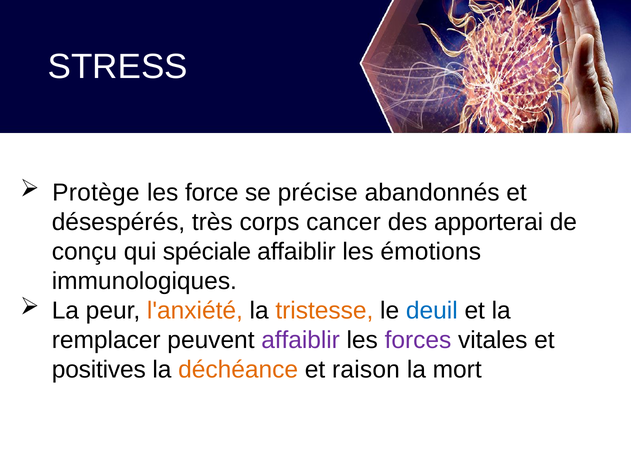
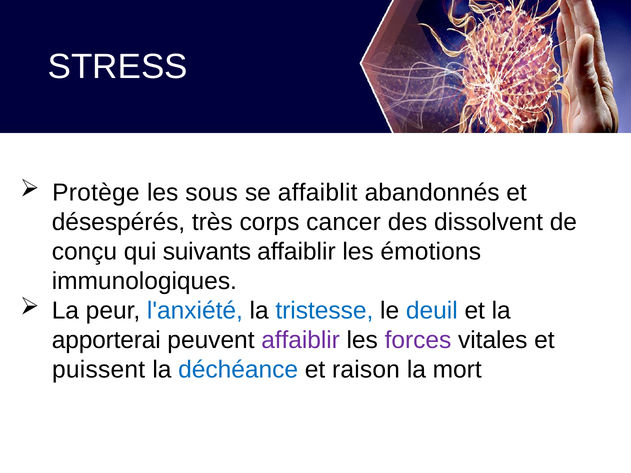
force: force -> sous (212, 193)
précise: précise -> affaiblit (318, 193)
apporterai: apporterai -> dissolvent (489, 222)
spéciale: spéciale -> suivants (207, 252)
l'anxiété colour: orange -> blue (195, 311)
tristesse colour: orange -> blue (324, 311)
remplacer: remplacer -> apporterai (106, 340)
positives: positives -> puissent (99, 370)
déchéance colour: orange -> blue (238, 370)
